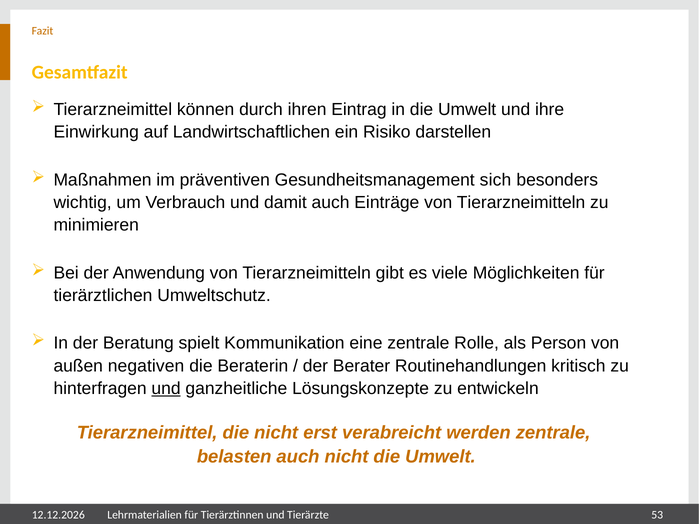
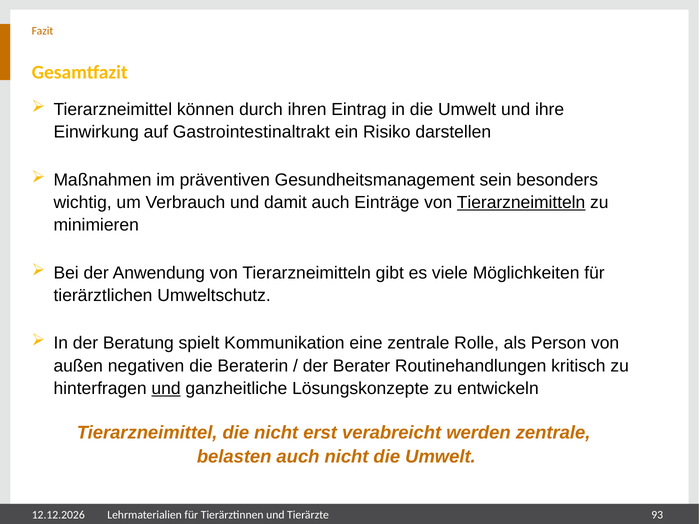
Landwirtschaftlichen: Landwirtschaftlichen -> Gastrointestinaltrakt (251, 132)
sich: sich -> sein (496, 180)
Tierarzneimitteln underline: none -> present (521, 203)
53: 53 -> 93 (657, 515)
